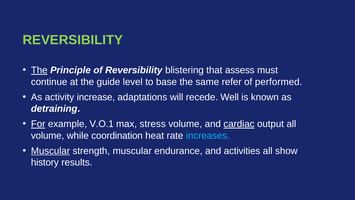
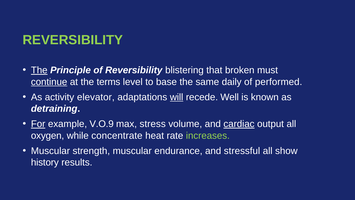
assess: assess -> broken (240, 70)
continue underline: none -> present (49, 82)
guide: guide -> terms (108, 82)
refer: refer -> daily (232, 82)
increase: increase -> elevator (96, 97)
will underline: none -> present (177, 97)
V.O.1: V.O.1 -> V.O.9 (102, 124)
volume: volume -> oxygen (48, 135)
coordination: coordination -> concentrate (117, 135)
increases colour: light blue -> light green (208, 135)
Muscular underline: present -> none (50, 151)
activities: activities -> stressful (242, 151)
